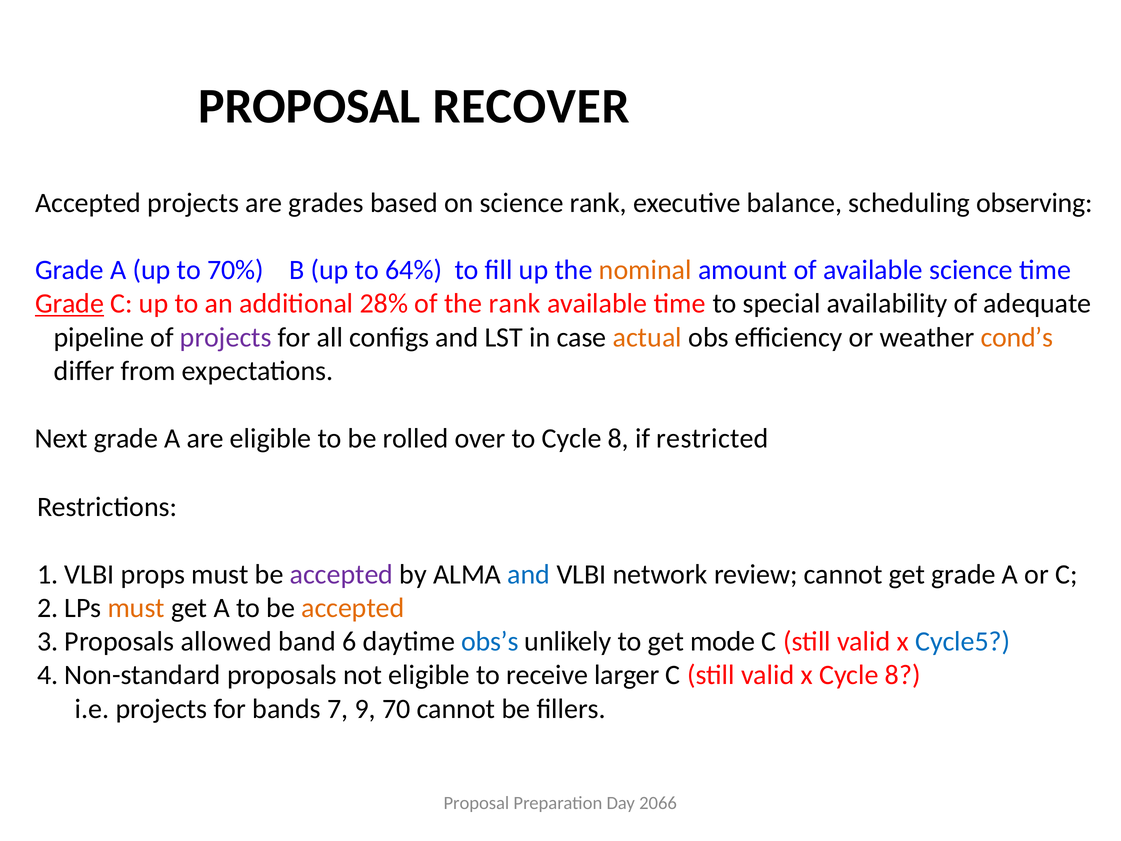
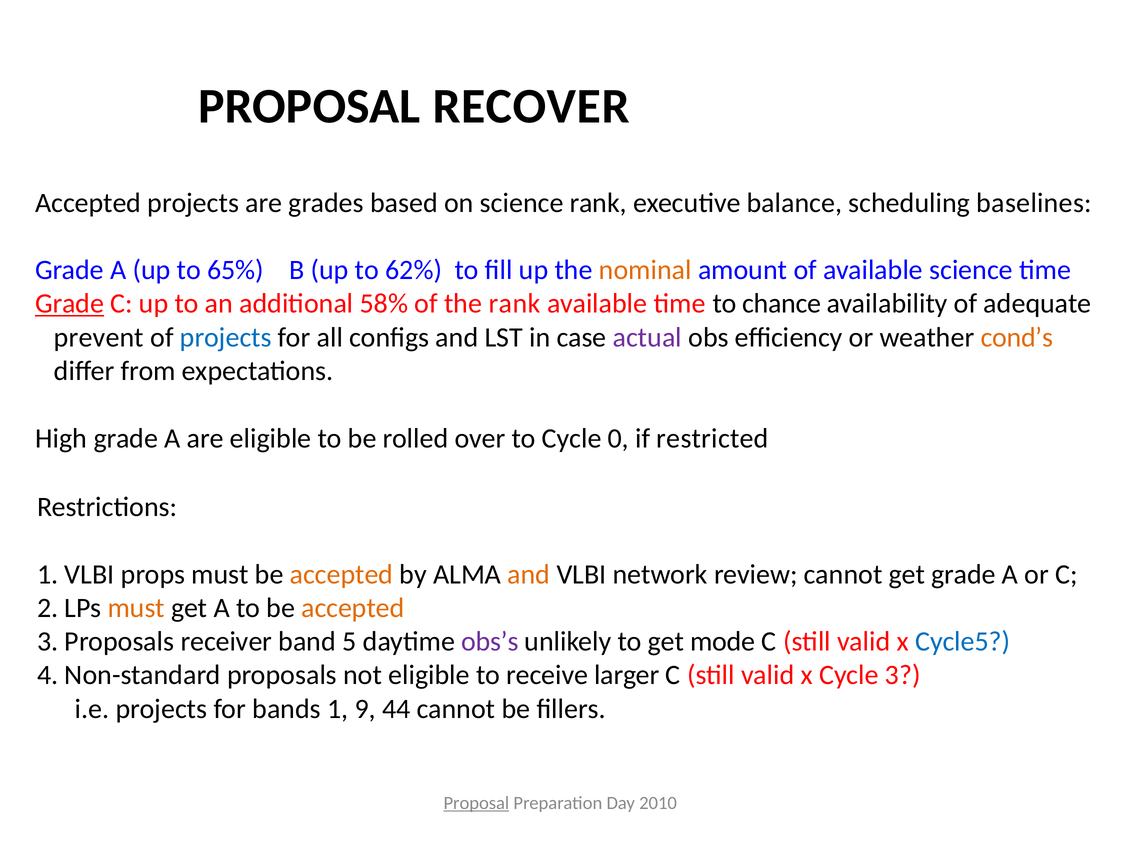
observing: observing -> baselines (1034, 203)
70%: 70% -> 65% (236, 270)
64%: 64% -> 62% (414, 270)
28%: 28% -> 58% (384, 304)
special: special -> chance (782, 304)
pipeline: pipeline -> prevent (99, 337)
projects colour: purple -> blue (226, 337)
actual colour: orange -> purple (647, 337)
Next: Next -> High (61, 438)
to Cycle 8: 8 -> 0 (618, 438)
accepted colour: purple -> orange (341, 574)
and colour: blue -> orange (529, 574)
allowed: allowed -> receiver (226, 641)
6: 6 -> 5 (349, 641)
obs’s colour: blue -> purple (490, 641)
x Cycle 8: 8 -> 3 (903, 675)
bands 7: 7 -> 1 (338, 709)
70: 70 -> 44 (396, 709)
Proposal underline: none -> present (476, 803)
2066: 2066 -> 2010 (658, 803)
